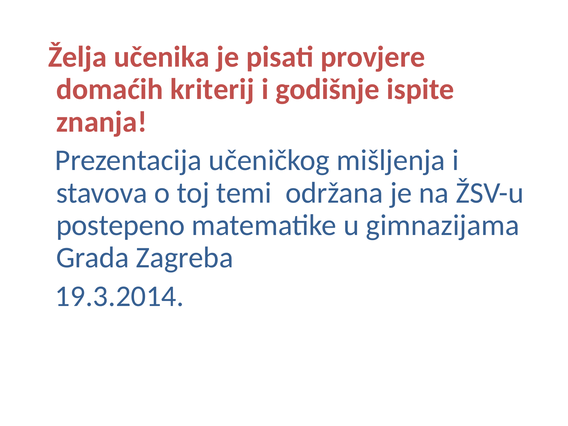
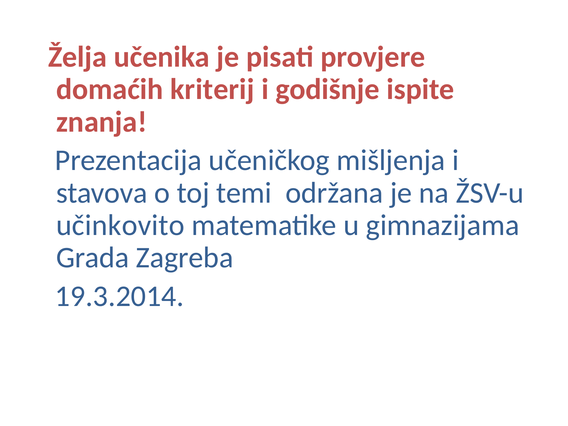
postepeno: postepeno -> učinkovito (120, 225)
